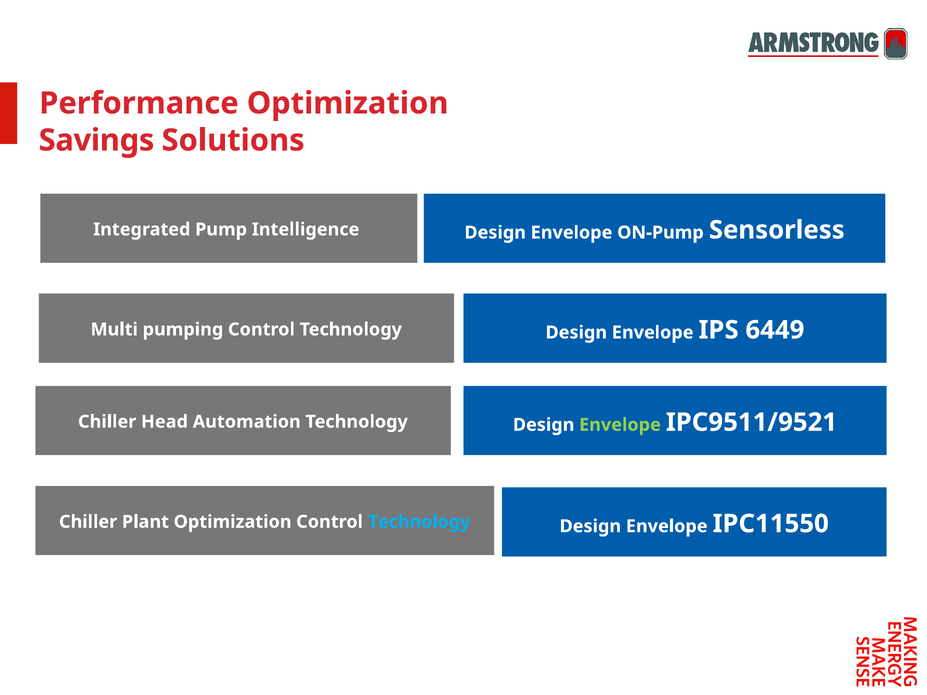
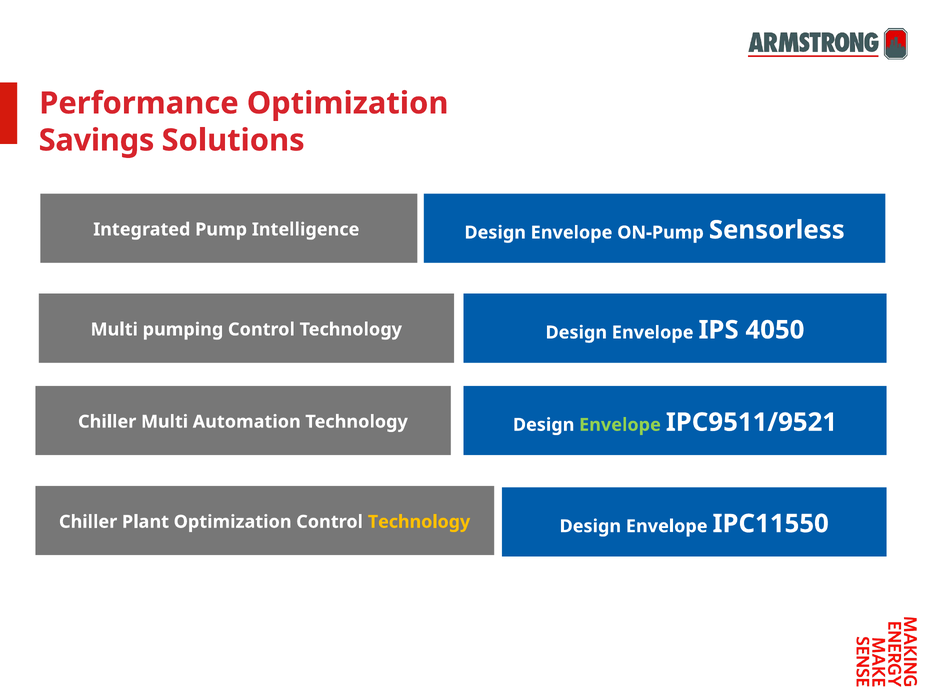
6449: 6449 -> 4050 (775, 330)
Chiller Head: Head -> Multi (165, 422)
Technology colour: light blue -> yellow (419, 522)
